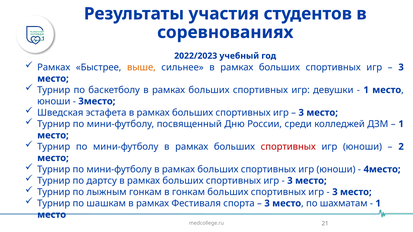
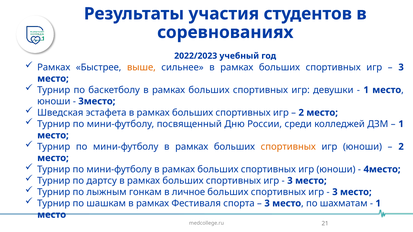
3: 3 -> 2 (301, 113)
спортивных colour: red -> orange (288, 147)
в гонкам: гонкам -> личное (189, 192)
